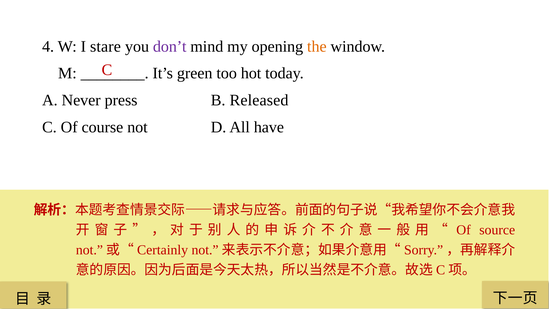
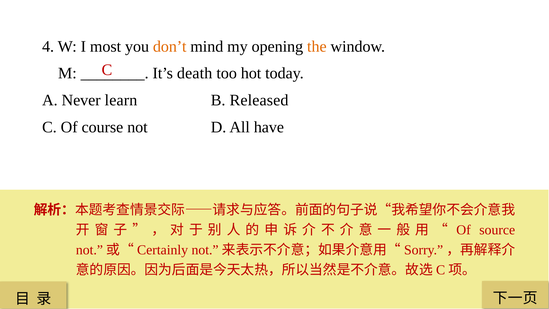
stare: stare -> most (106, 46)
don’t colour: purple -> orange (170, 46)
green: green -> death (195, 73)
press: press -> learn (121, 100)
